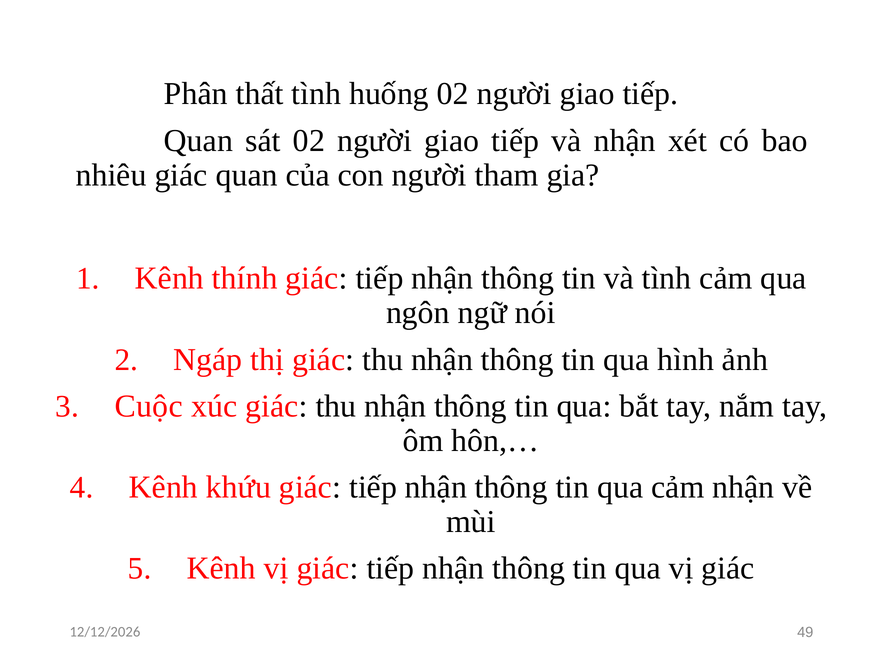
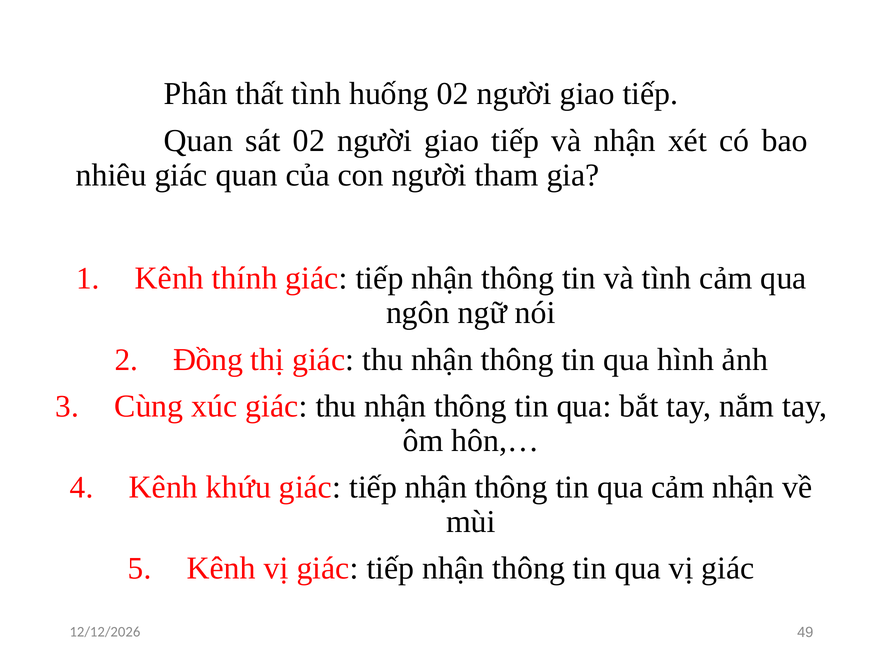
Ngáp: Ngáp -> Đồng (208, 360)
Cuộc: Cuộc -> Cùng (149, 406)
